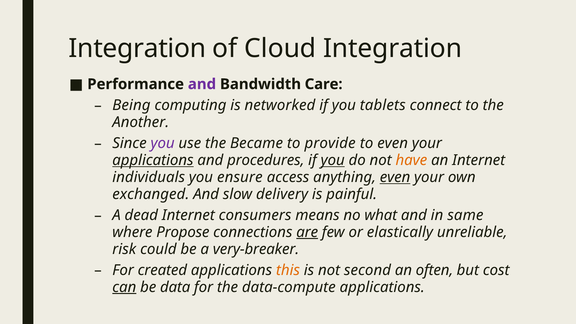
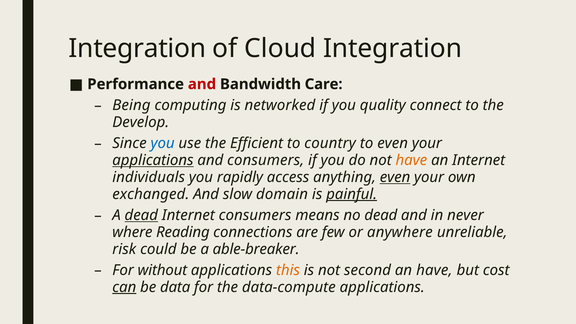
and colour: purple -> red (202, 84)
tablets: tablets -> quality (383, 105)
Another: Another -> Develop (141, 122)
you colour: purple -> blue (163, 143)
Became: Became -> Efficient (257, 143)
provide: provide -> country (330, 143)
and procedures: procedures -> consumers (266, 160)
you underline: present -> none (333, 160)
ensure: ensure -> rapidly (240, 177)
delivery: delivery -> domain (282, 194)
painful underline: none -> present (352, 194)
dead underline: none -> present (141, 215)
no what: what -> dead (381, 215)
same: same -> never (465, 215)
Propose: Propose -> Reading (183, 232)
are underline: present -> none (307, 232)
elastically: elastically -> anywhere (400, 232)
very-breaker: very-breaker -> able-breaker (256, 249)
created: created -> without (162, 270)
an often: often -> have (434, 270)
